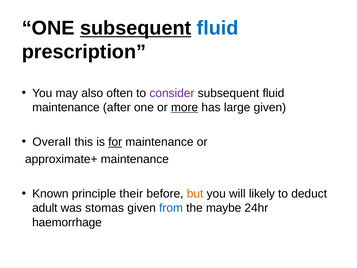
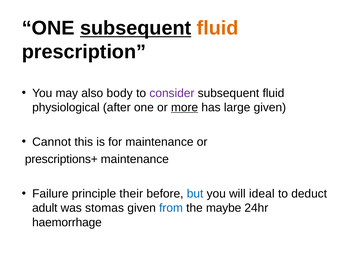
fluid colour: blue -> orange (218, 28)
often: often -> body (120, 93)
maintenance: maintenance -> physiological (66, 107)
Overall: Overall -> Cannot (52, 142)
for underline: present -> none (115, 142)
approximate+: approximate+ -> prescriptions+ (61, 159)
Known: Known -> Failure (50, 194)
but colour: orange -> blue (195, 194)
likely: likely -> ideal (262, 194)
